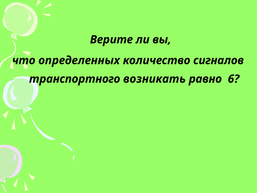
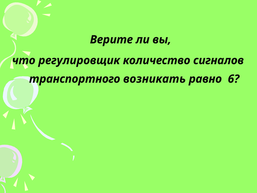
определенных: определенных -> регулировщик (79, 60)
